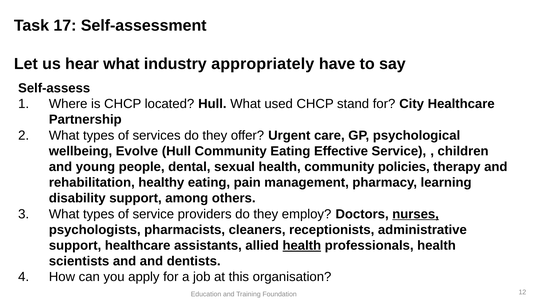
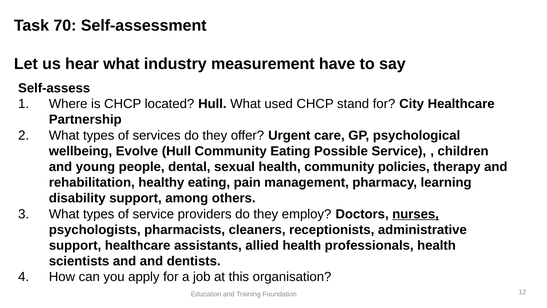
17: 17 -> 70 (65, 26)
appropriately: appropriately -> measurement (263, 64)
Effective: Effective -> Possible (341, 151)
health underline: present -> none (302, 245)
